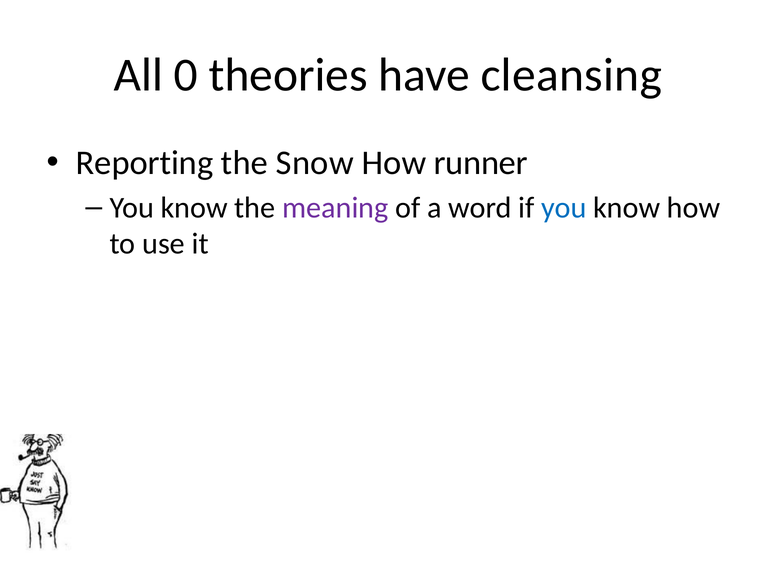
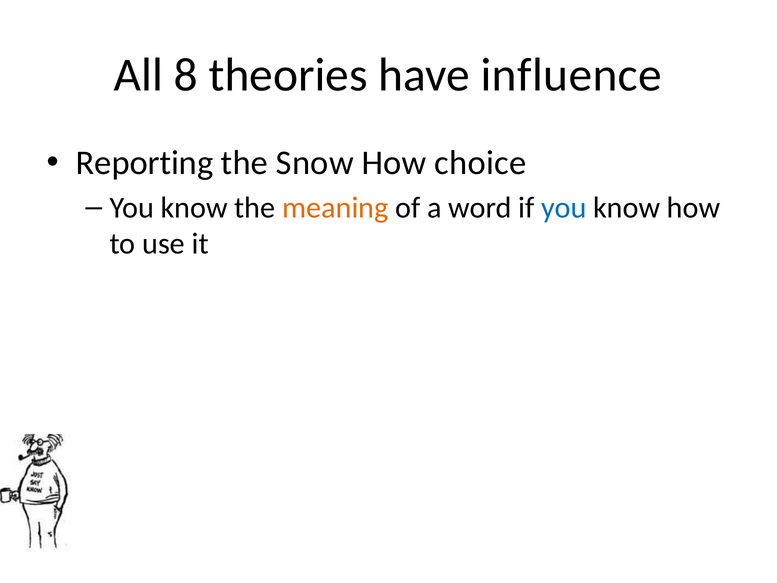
0: 0 -> 8 (186, 75)
cleansing: cleansing -> influence (571, 75)
runner: runner -> choice (480, 163)
meaning colour: purple -> orange (335, 208)
